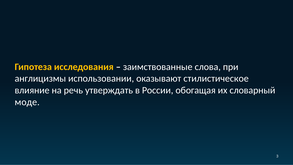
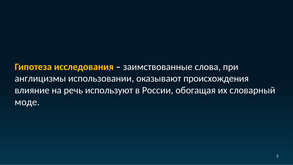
стилистическое: стилистическое -> происхождения (216, 78)
утверждать: утверждать -> используют (109, 90)
